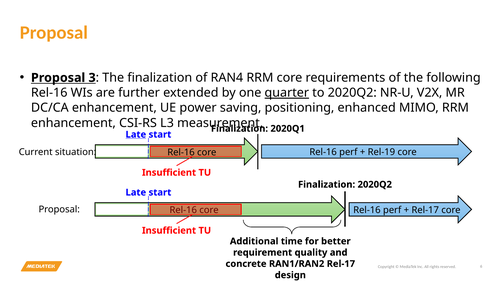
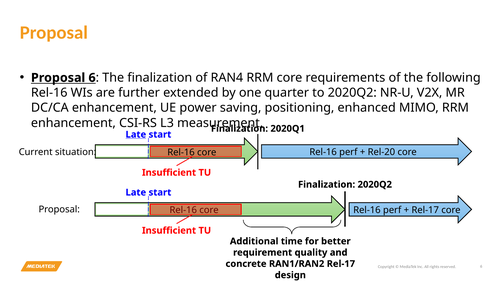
Proposal 3: 3 -> 6 (92, 78)
quarter underline: present -> none (287, 93)
Rel-19: Rel-19 -> Rel-20 (381, 152)
